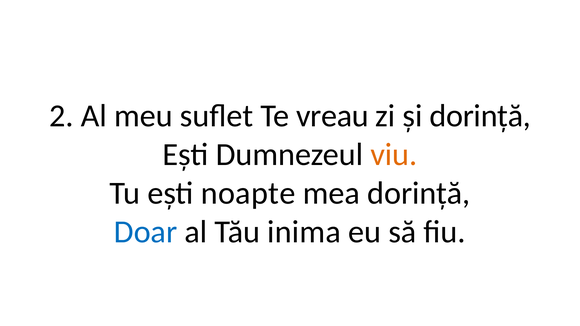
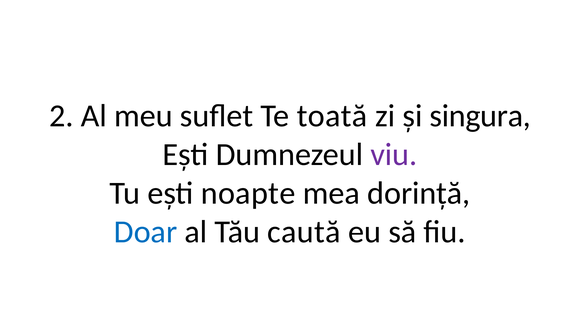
vreau: vreau -> toată (332, 116)
și dorință: dorință -> singura (480, 116)
viu colour: orange -> purple (394, 155)
inima: inima -> caută (304, 232)
